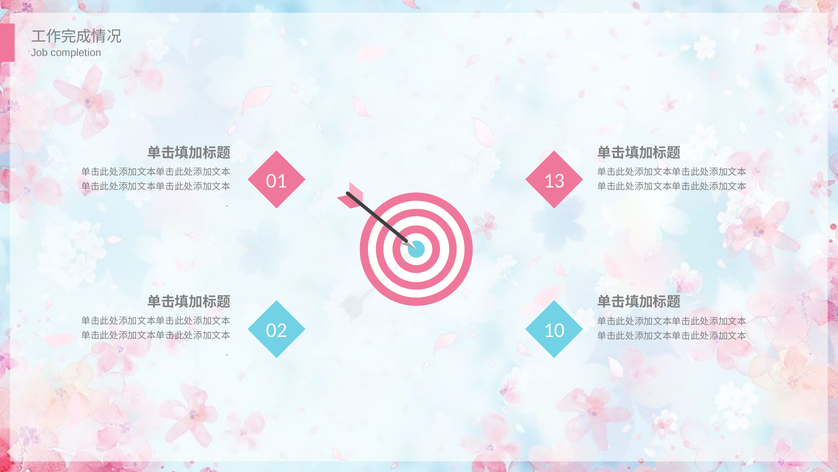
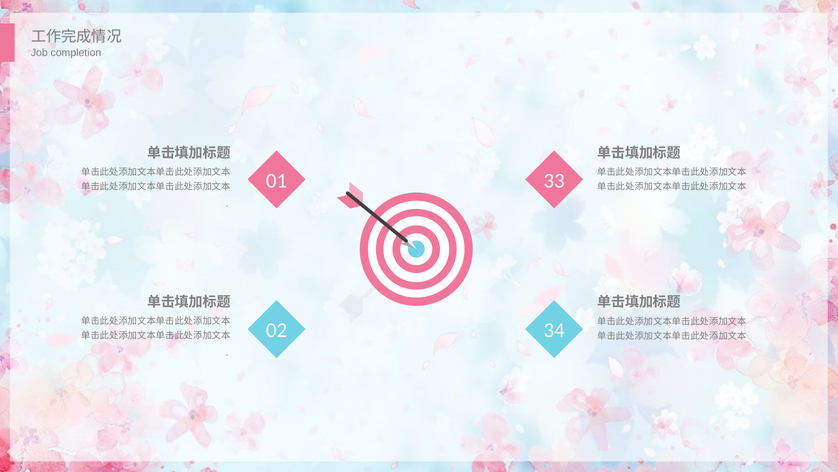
13: 13 -> 33 (554, 181)
10: 10 -> 34 (554, 330)
